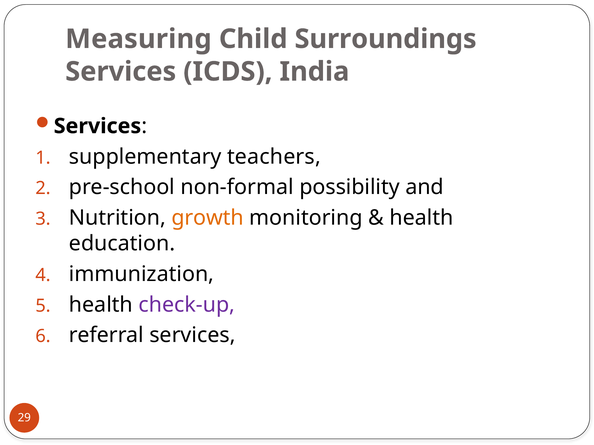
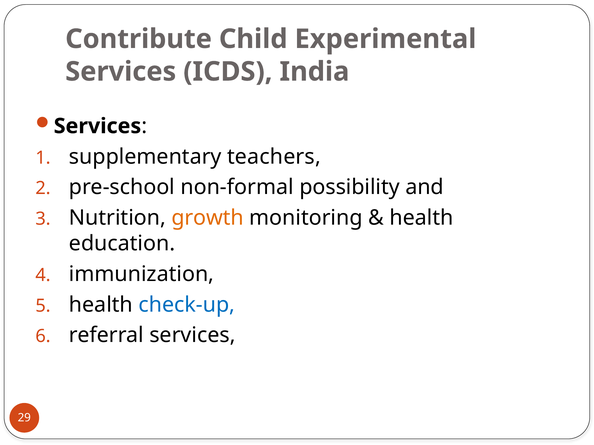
Measuring: Measuring -> Contribute (139, 39)
Surroundings: Surroundings -> Experimental (386, 39)
check-up colour: purple -> blue (187, 305)
